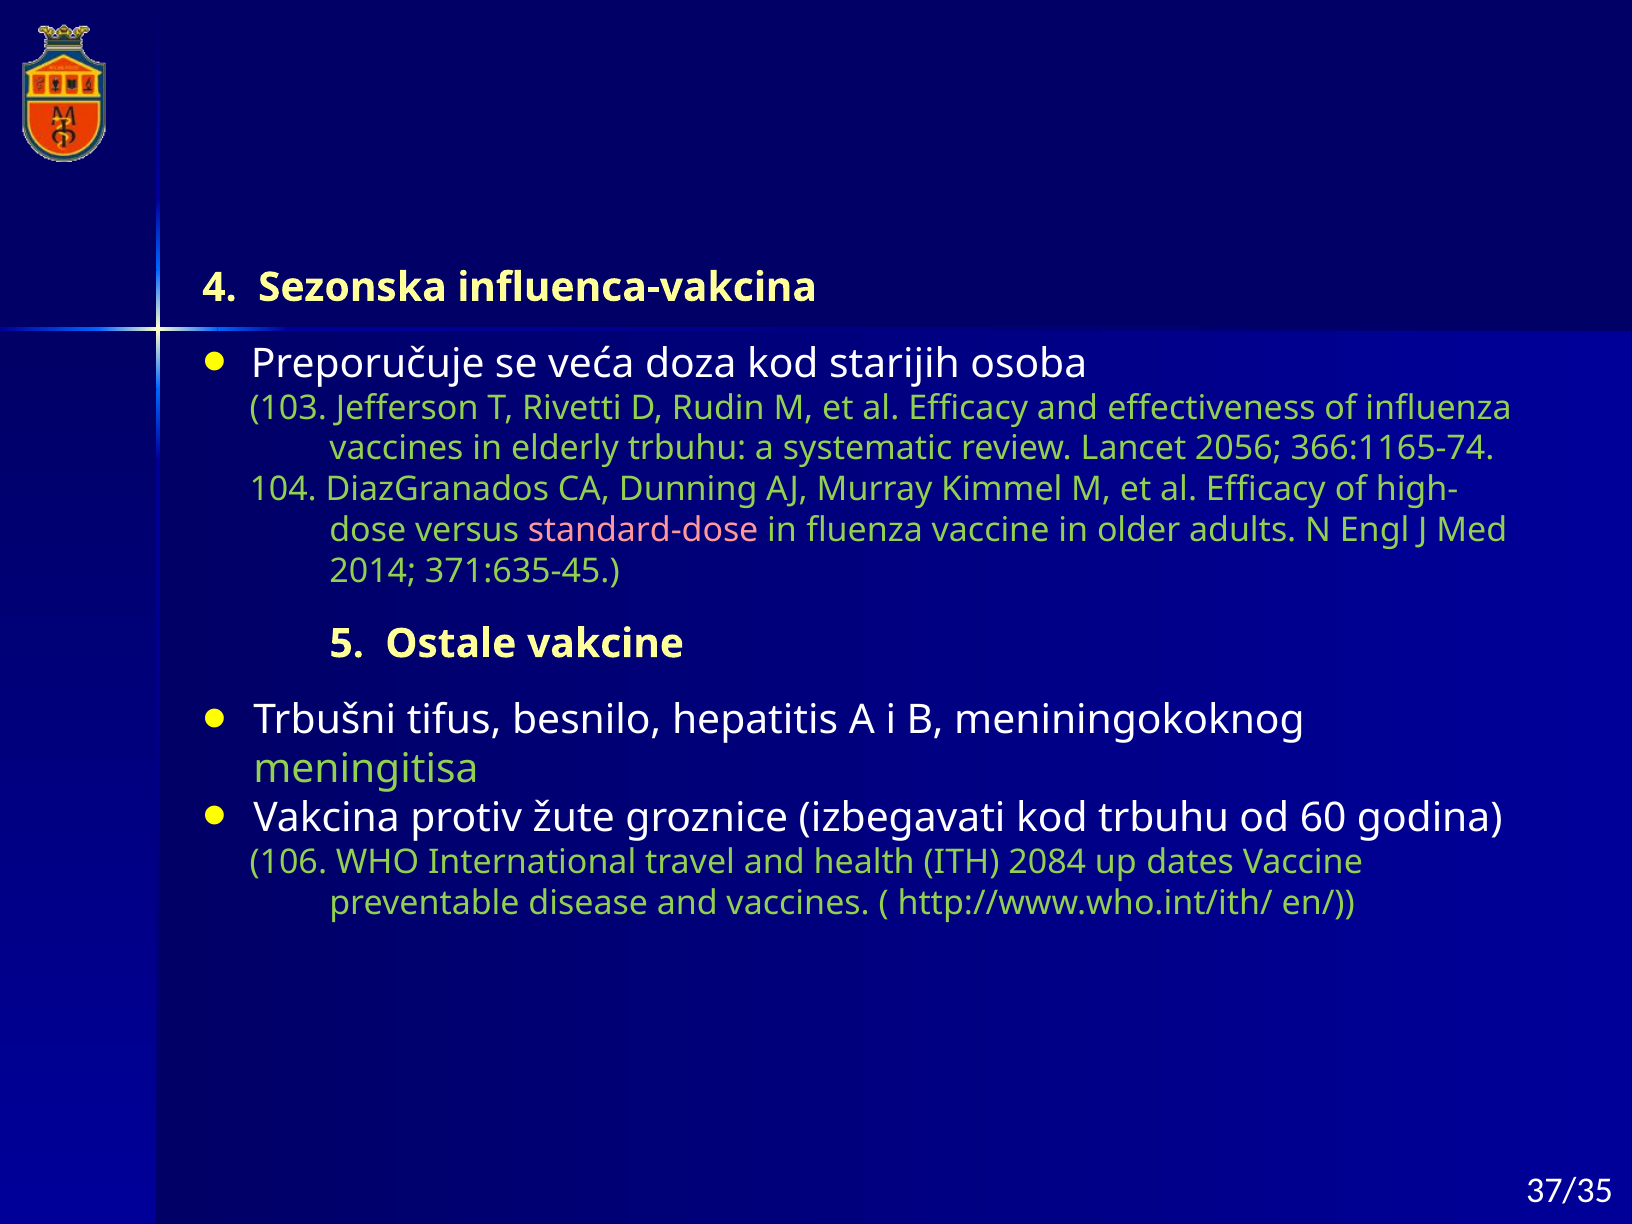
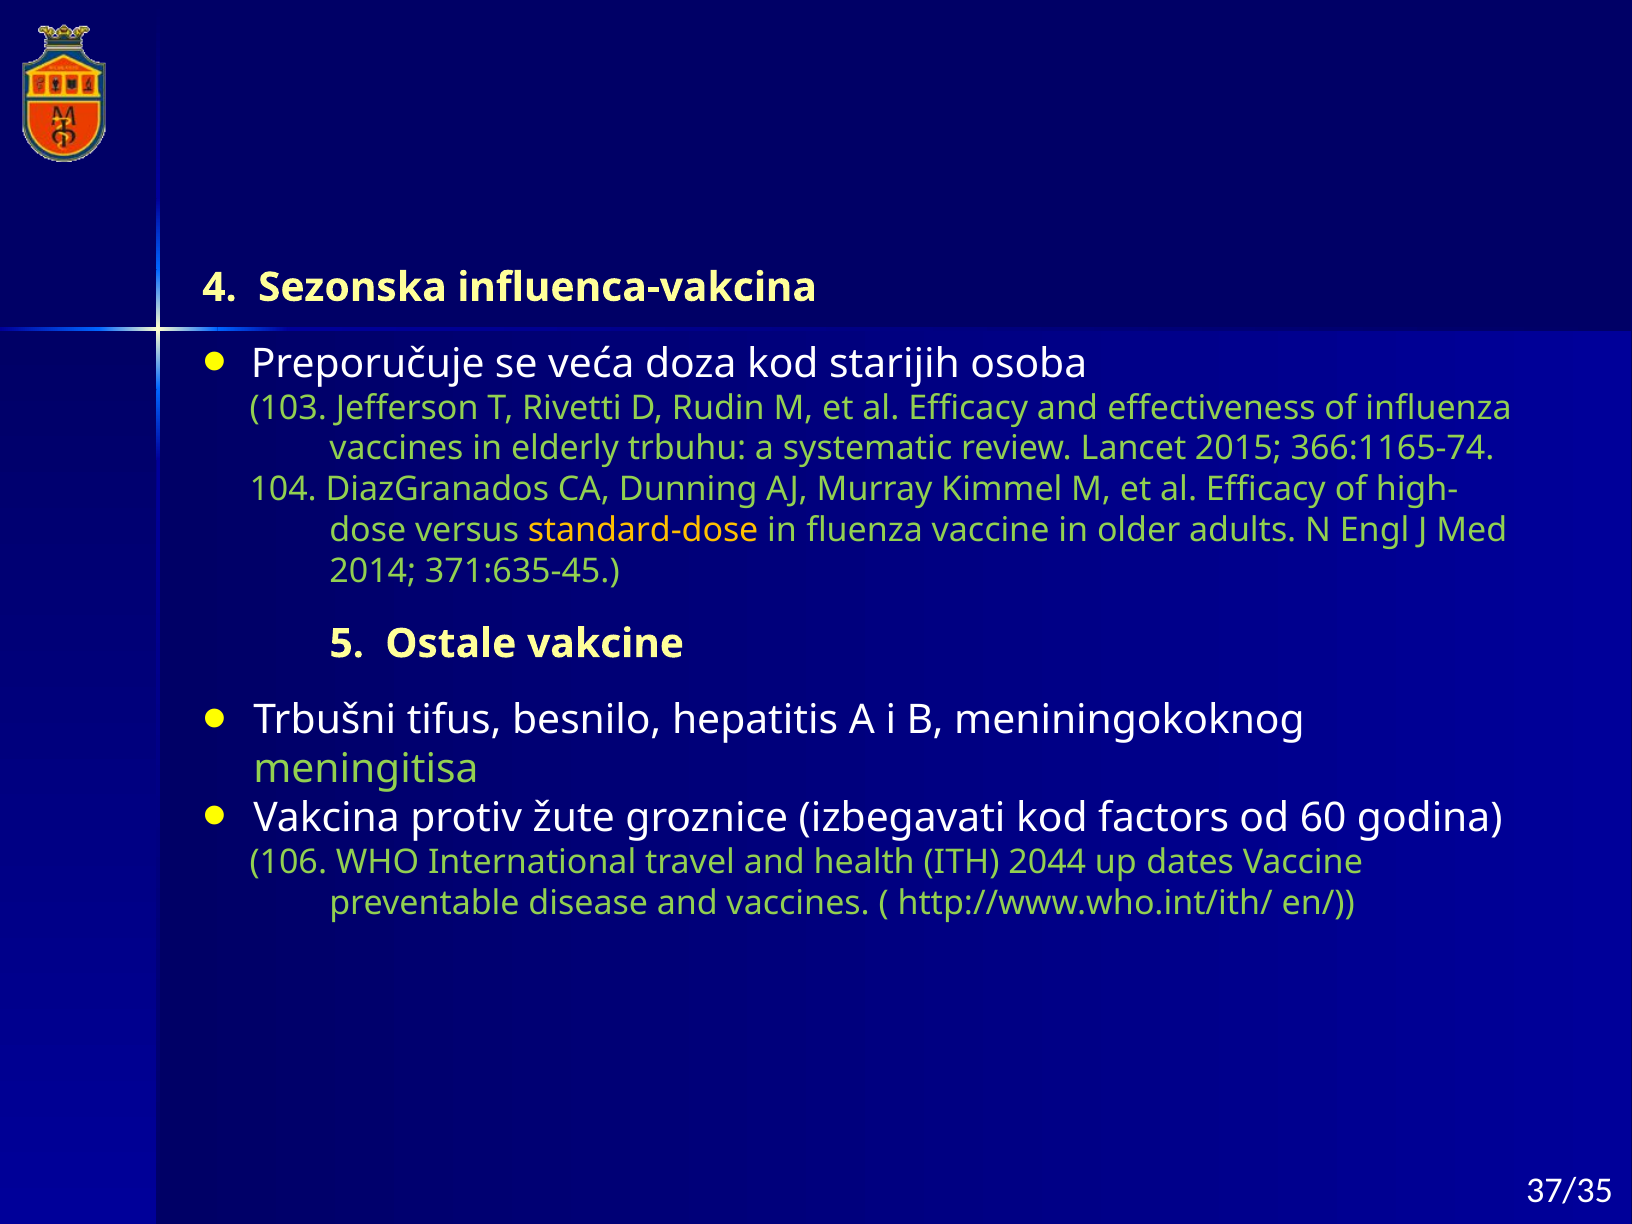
2056: 2056 -> 2015 (1238, 449)
standard-dose colour: pink -> yellow (643, 530)
kod trbuhu: trbuhu -> factors (1164, 818)
2084: 2084 -> 2044 (1047, 862)
